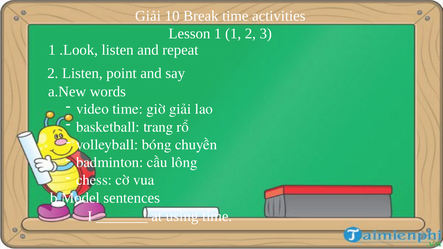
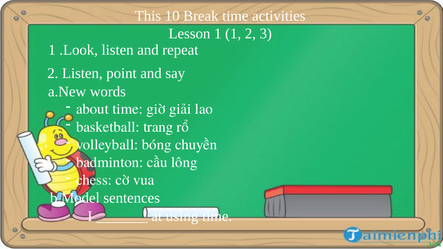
Giải: Giải -> This (148, 16)
video: video -> about (92, 109)
